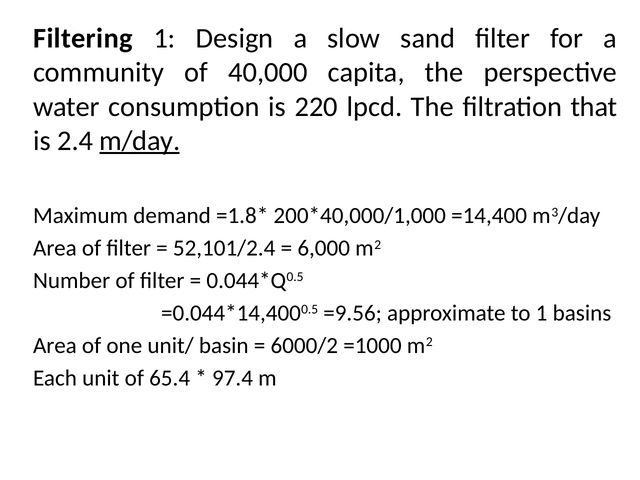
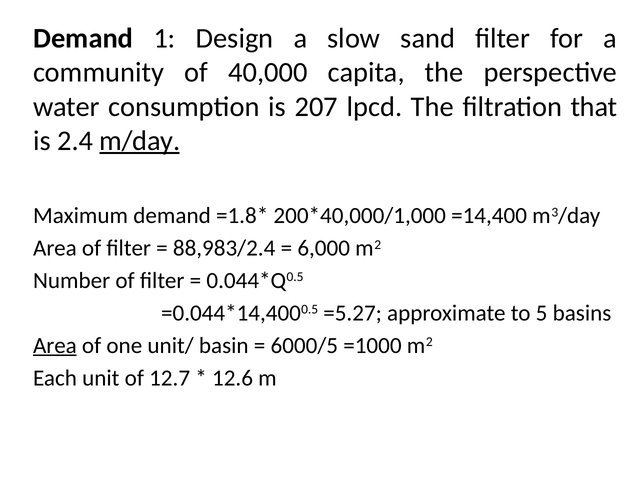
Filtering: Filtering -> Demand (83, 38)
220: 220 -> 207 (316, 107)
52,101/2.4: 52,101/2.4 -> 88,983/2.4 (224, 248)
=9.56: =9.56 -> =5.27 (353, 313)
to 1: 1 -> 5 (542, 313)
Area underline: none -> present (55, 345)
6000/2: 6000/2 -> 6000/5 (304, 345)
65.4: 65.4 -> 12.7 (170, 378)
97.4: 97.4 -> 12.6 (233, 378)
